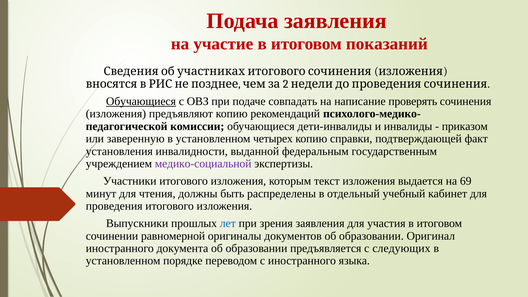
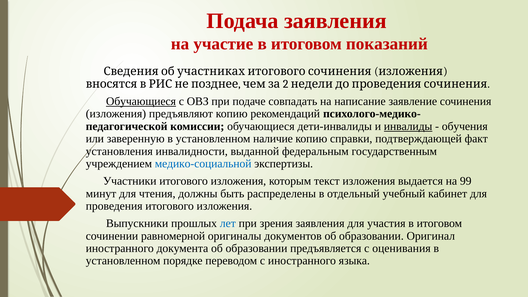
проверять: проверять -> заявление (413, 101)
инвалиды underline: none -> present (408, 126)
приказом: приказом -> обучения (465, 126)
четырех: четырех -> наличие (273, 139)
медико-социальной colour: purple -> blue (203, 164)
69: 69 -> 99 (466, 181)
следующих: следующих -> оценивания (401, 248)
